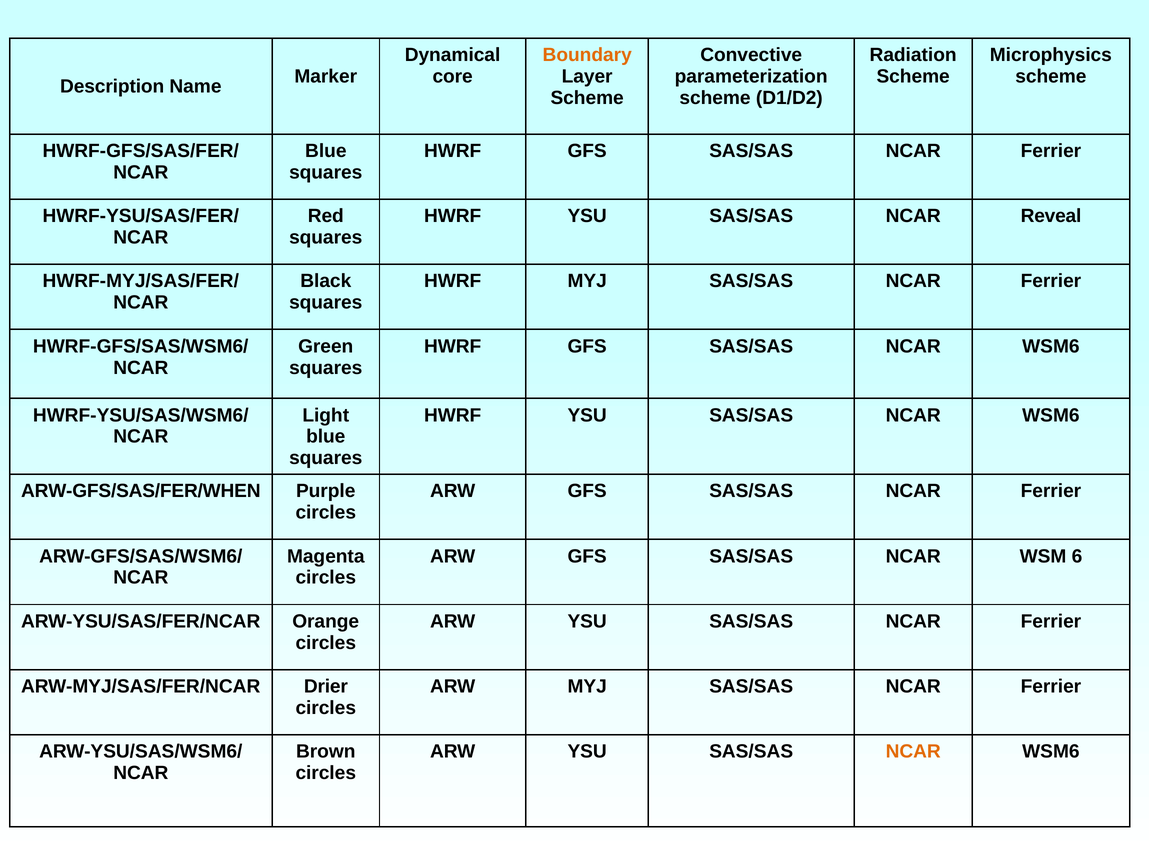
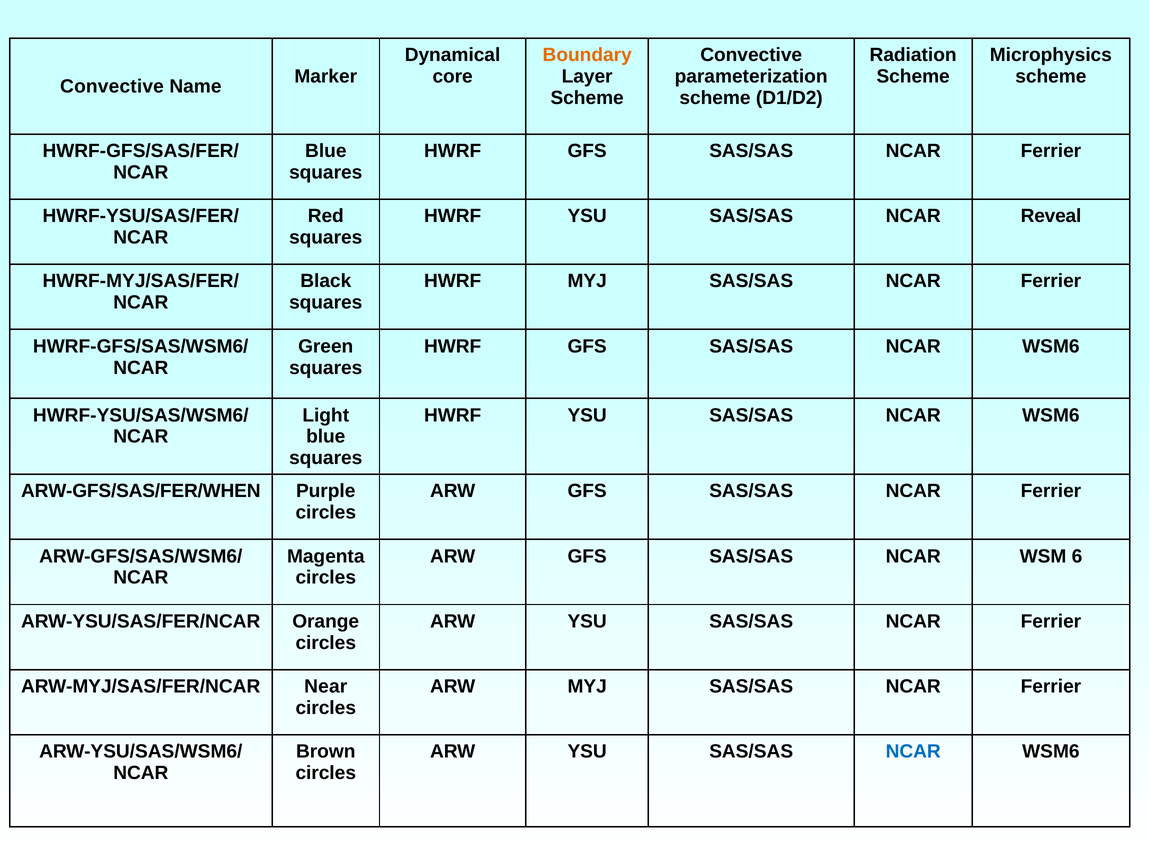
Description: Description -> Convective (112, 87)
Drier: Drier -> Near (326, 686)
NCAR colour: orange -> blue (913, 751)
